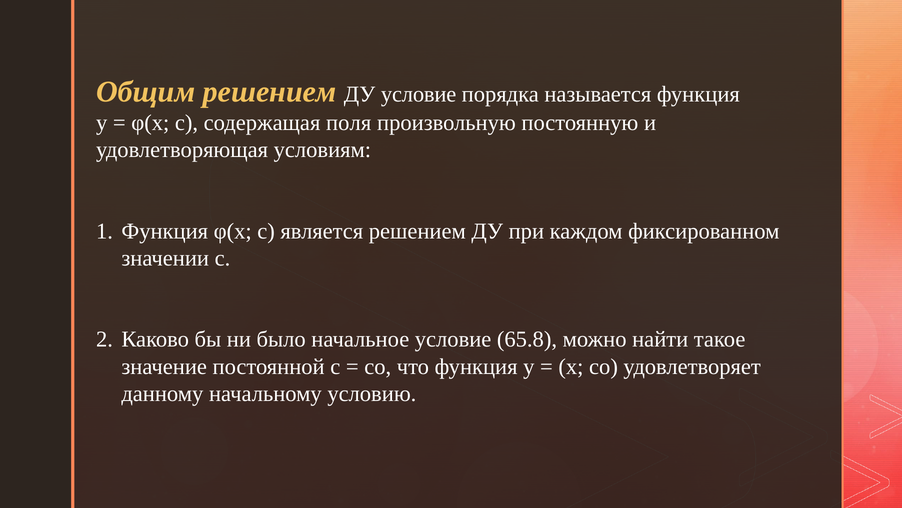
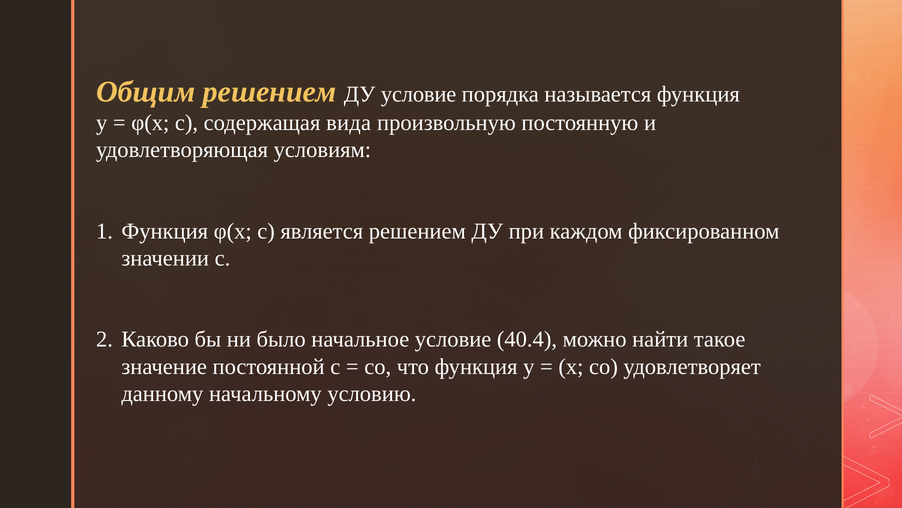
поля: поля -> вида (349, 123)
65.8: 65.8 -> 40.4 (527, 339)
